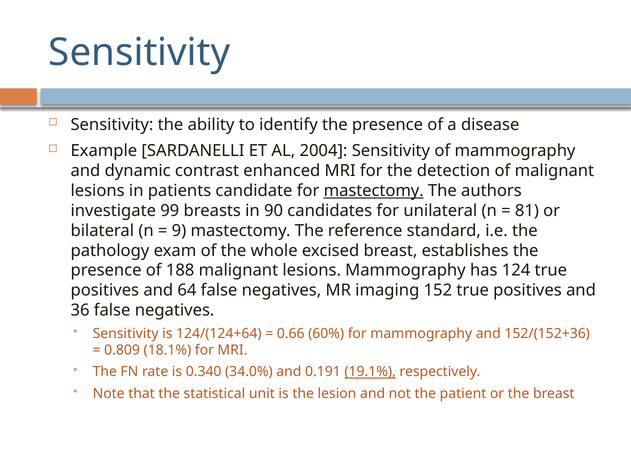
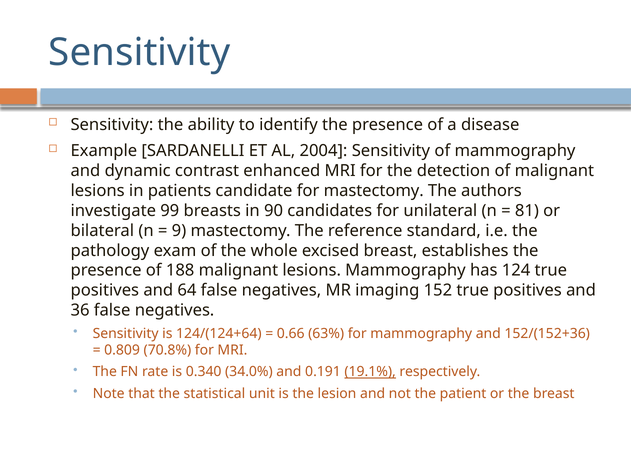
mastectomy underline: present -> none (374, 191)
60%: 60% -> 63% (326, 334)
18.1%: 18.1% -> 70.8% (167, 350)
